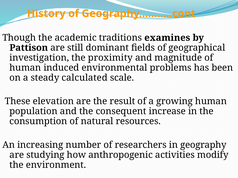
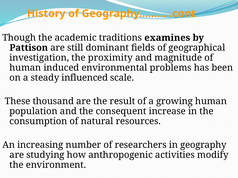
calculated: calculated -> influenced (85, 78)
elevation: elevation -> thousand (53, 102)
